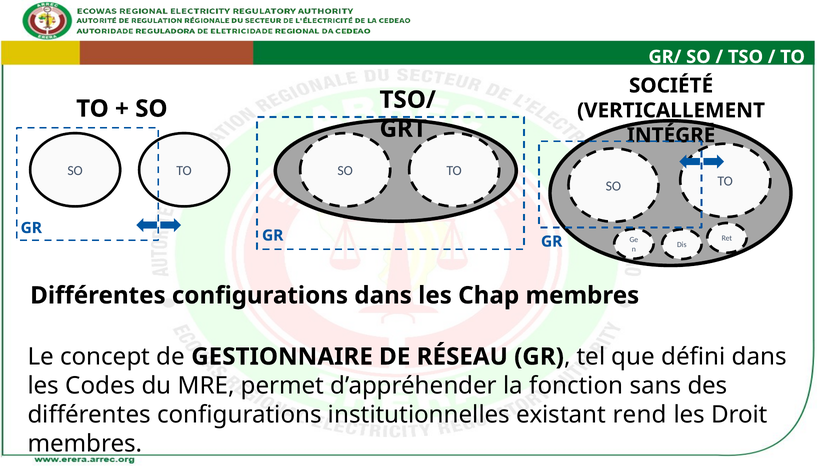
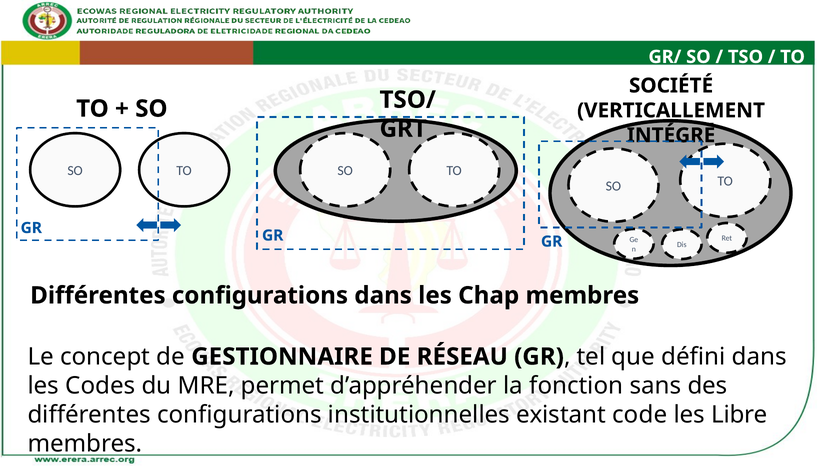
rend: rend -> code (640, 415)
Droit: Droit -> Libre (739, 415)
